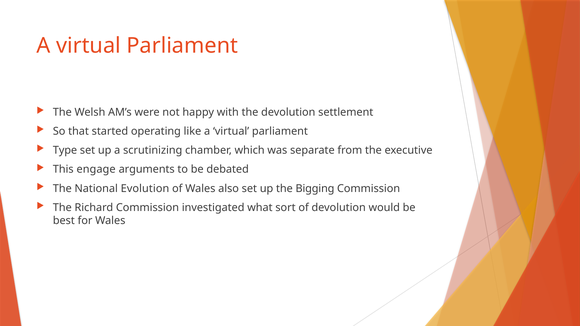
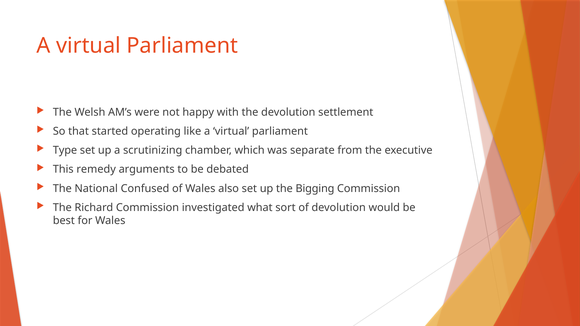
engage: engage -> remedy (96, 170)
Evolution: Evolution -> Confused (145, 189)
